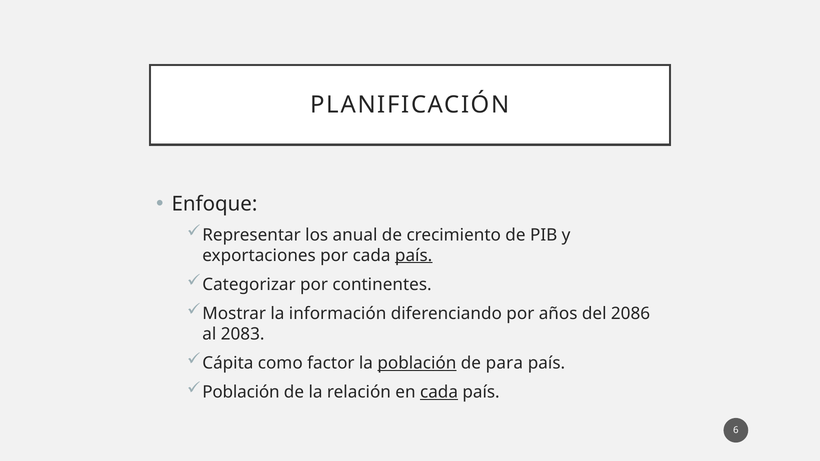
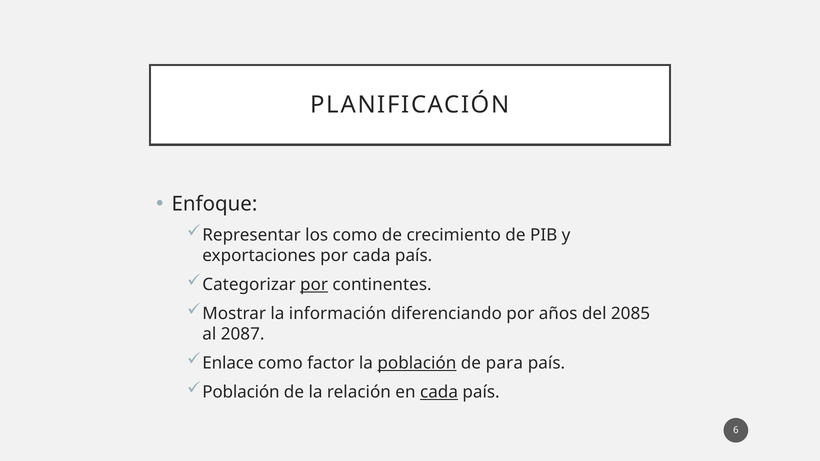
los anual: anual -> como (355, 235)
país underline: present -> none (414, 256)
por underline: none -> present (314, 285)
2086: 2086 -> 2085 (631, 314)
2083: 2083 -> 2087 (243, 334)
Cápita: Cápita -> Enlace (228, 363)
